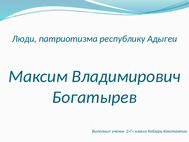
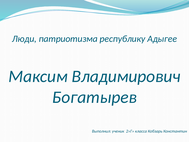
Адыгеи: Адыгеи -> Адыгее (162, 39)
